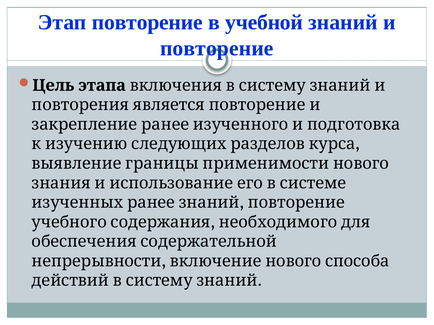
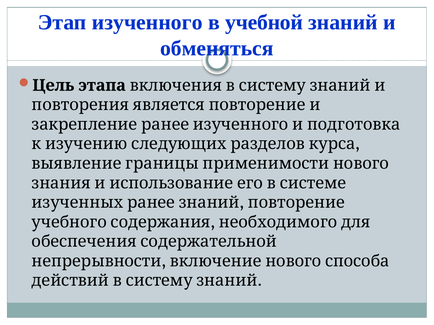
Этап повторение: повторение -> изученного (147, 22)
повторение: повторение -> обменяться (217, 49)
